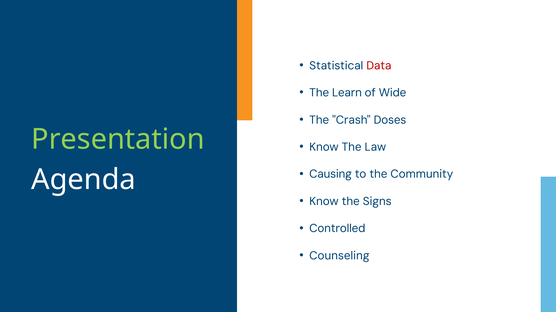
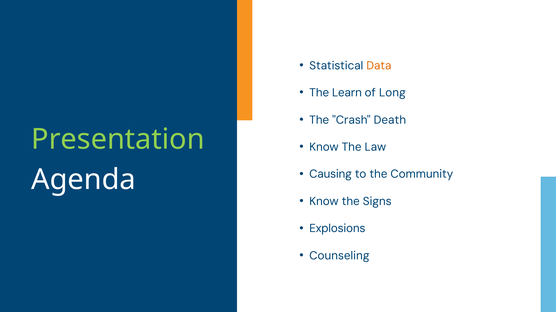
Data colour: red -> orange (379, 66)
Wide: Wide -> Long (392, 93)
Doses: Doses -> Death (390, 120)
Controlled: Controlled -> Explosions (337, 229)
